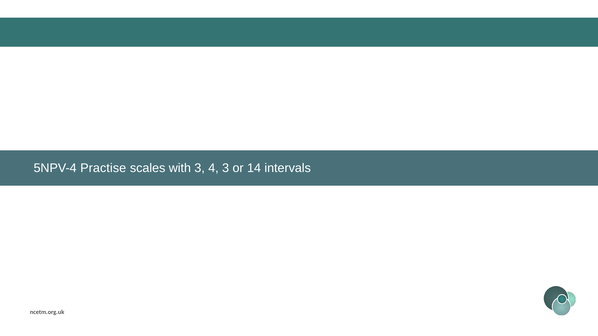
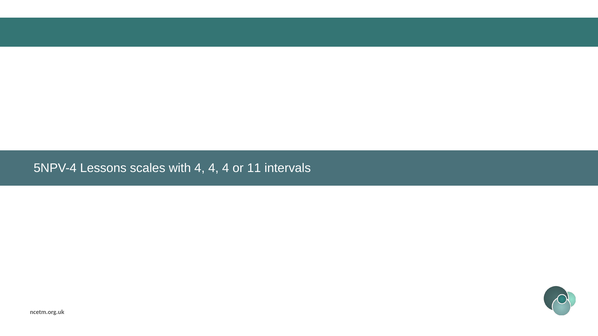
Practise: Practise -> Lessons (103, 168)
with 3: 3 -> 4 (200, 168)
3: 3 -> 4 (226, 168)
14: 14 -> 11 (254, 168)
